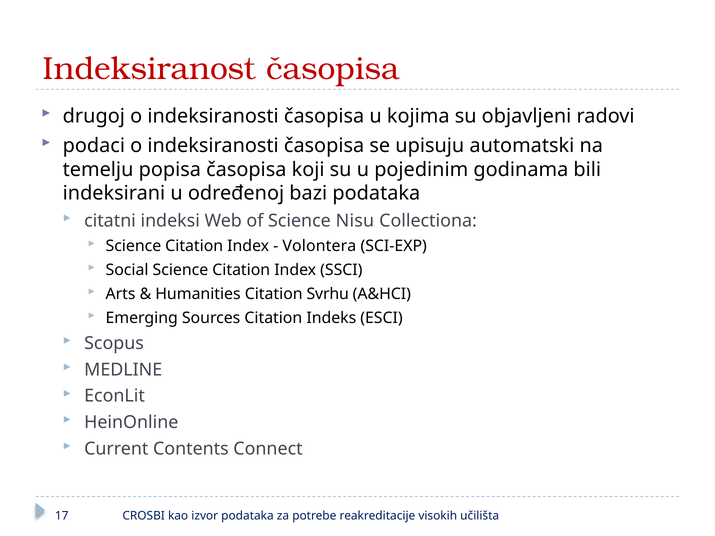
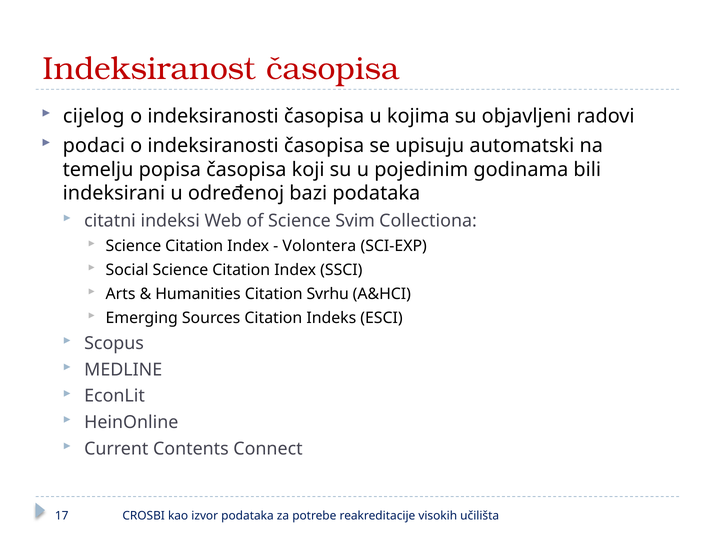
drugoj: drugoj -> cijelog (94, 116)
Nisu: Nisu -> Svim (355, 221)
